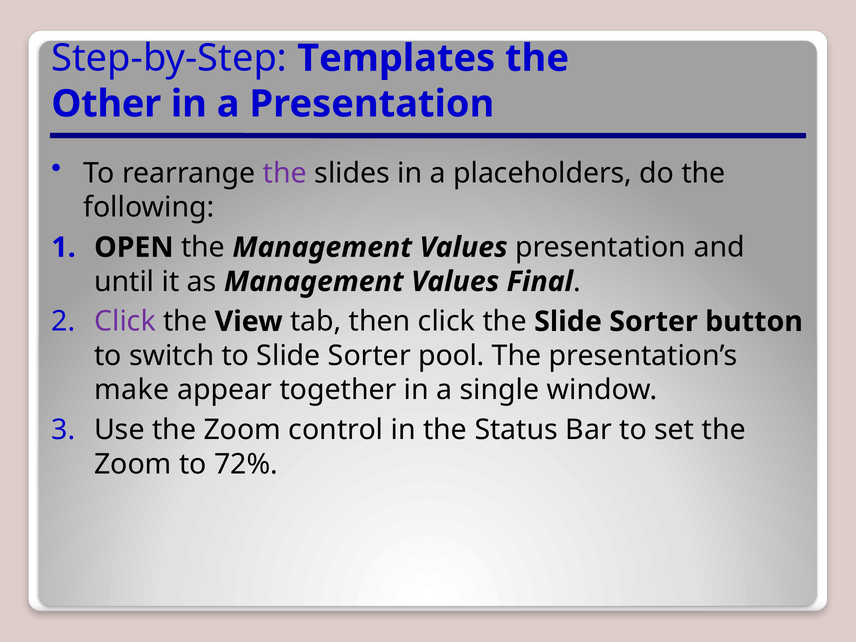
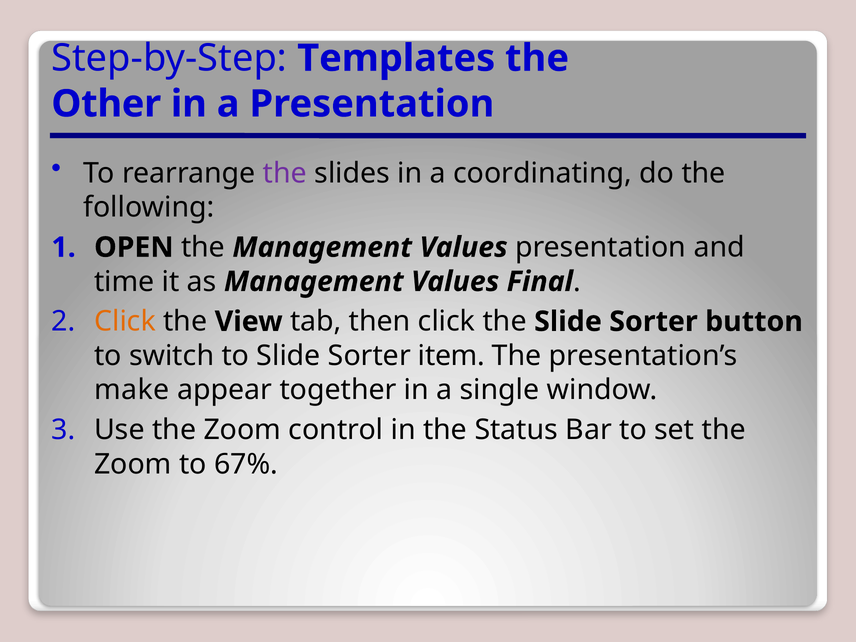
placeholders: placeholders -> coordinating (543, 173)
until: until -> time (124, 282)
Click colour: purple -> orange (125, 322)
pool: pool -> item (451, 356)
72%: 72% -> 67% (246, 464)
